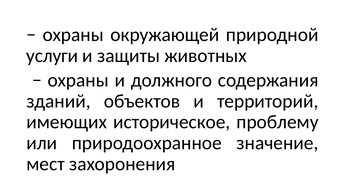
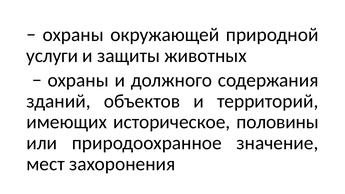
проблему: проблему -> половины (278, 122)
